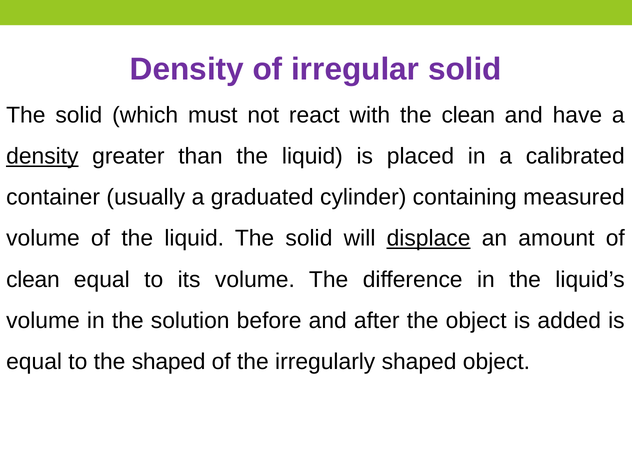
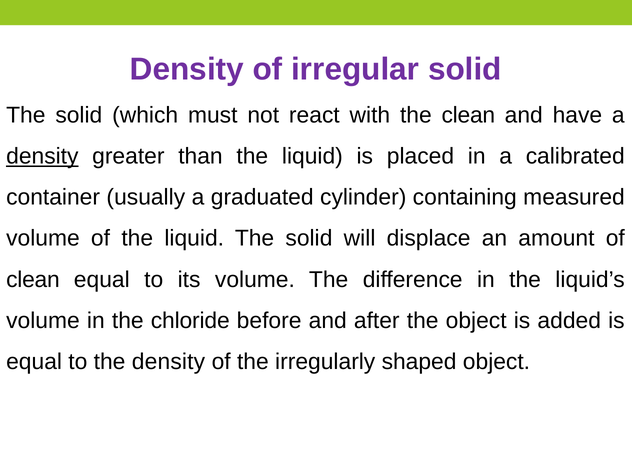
displace underline: present -> none (429, 238)
solution: solution -> chloride (190, 321)
the shaped: shaped -> density (168, 362)
